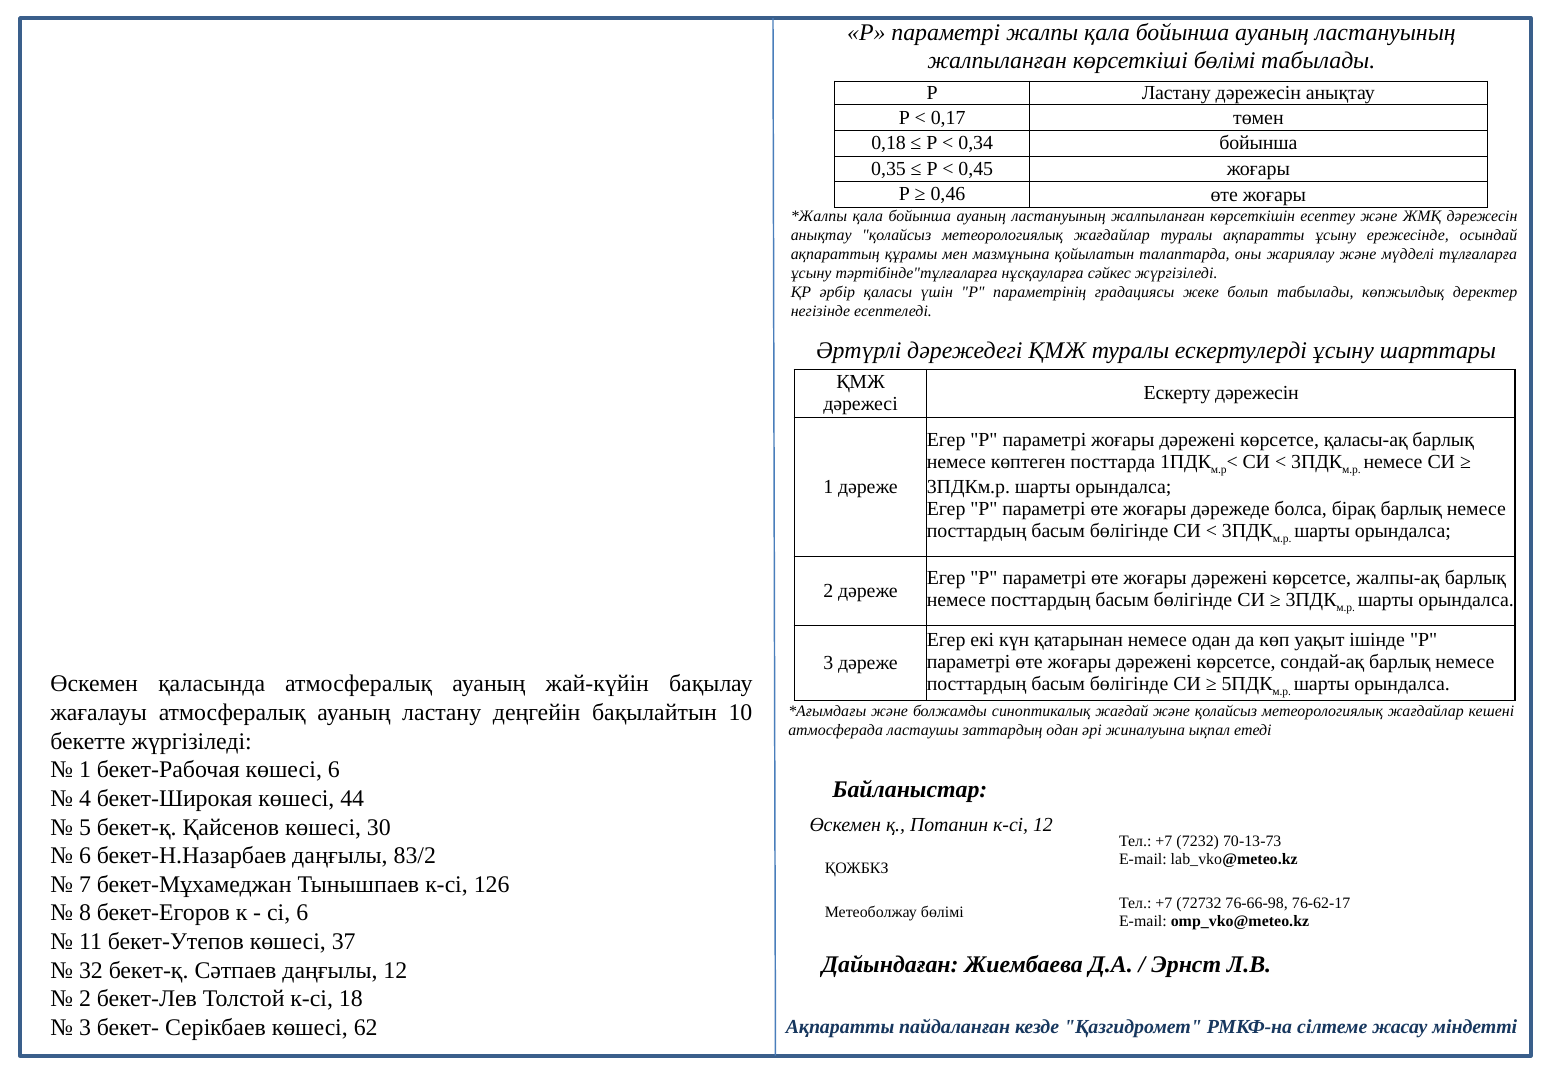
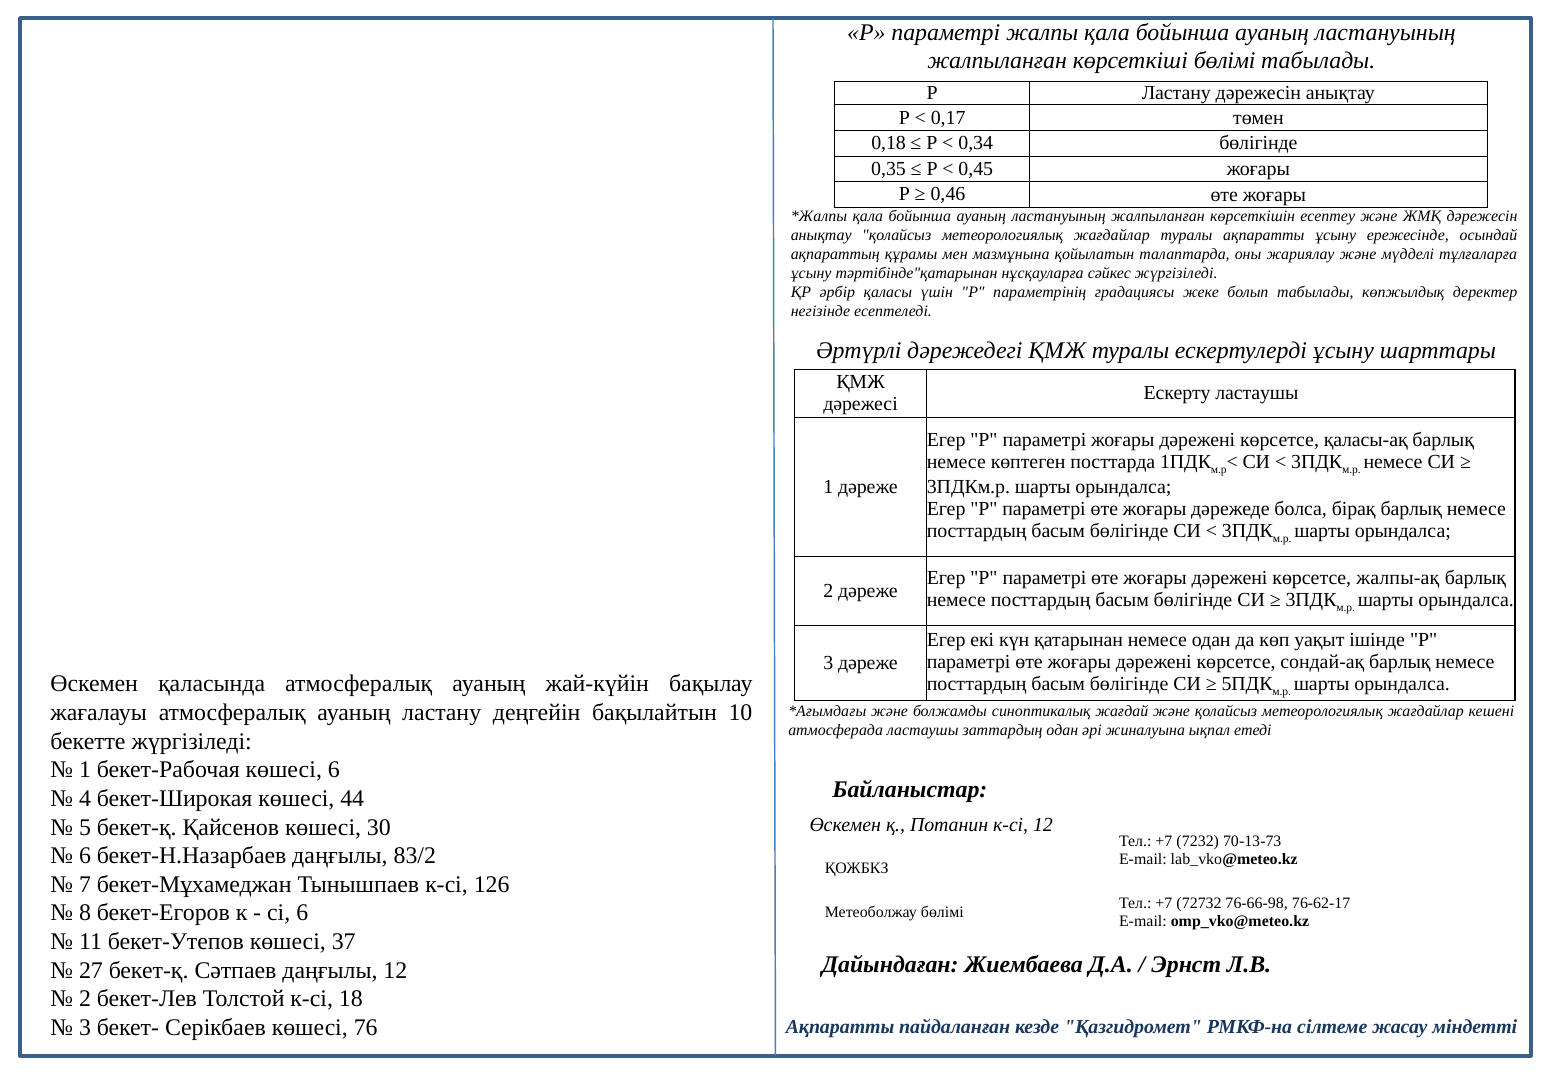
0,34 бойынша: бойынша -> бөлігінде (1258, 143)
тәртібінде"тұлғаларға: тәртібінде"тұлғаларға -> тәртібінде"қатарынан (917, 273)
Ескерту дәрежесін: дәрежесін -> ластаушы (1257, 393)
32: 32 -> 27 (91, 970)
62: 62 -> 76 (366, 1027)
